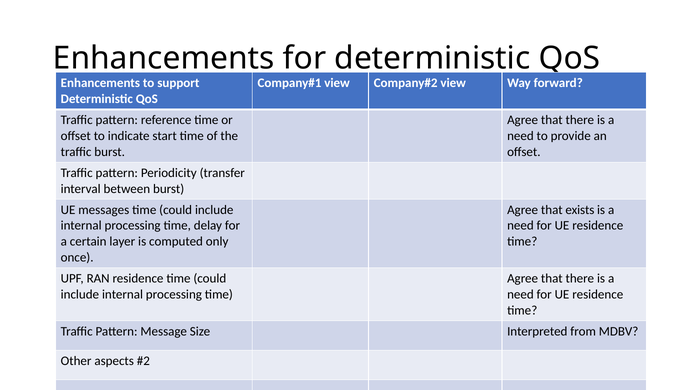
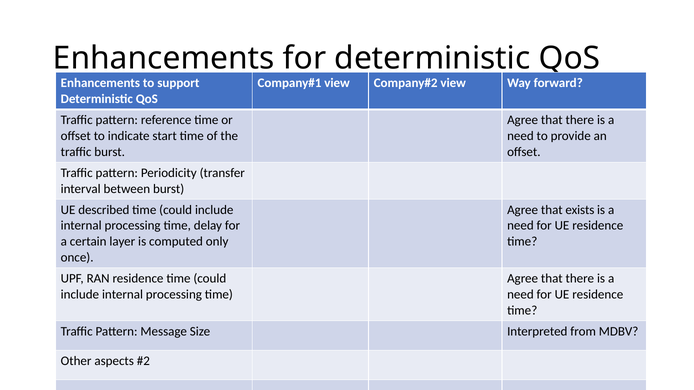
messages: messages -> described (104, 210)
